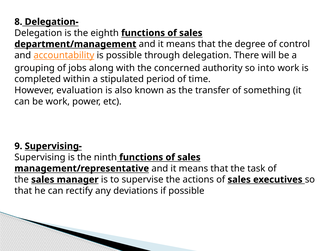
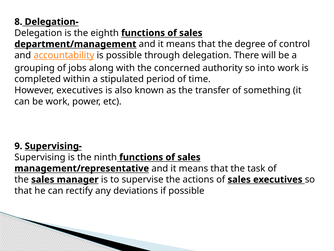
However evaluation: evaluation -> executives (80, 90)
